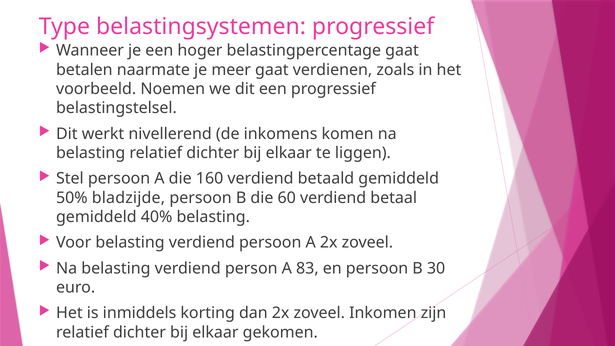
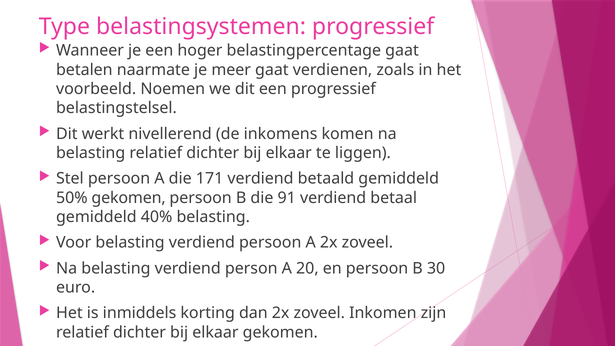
160: 160 -> 171 (210, 179)
50% bladzijde: bladzijde -> gekomen (129, 198)
60: 60 -> 91 (287, 198)
83: 83 -> 20 (307, 268)
